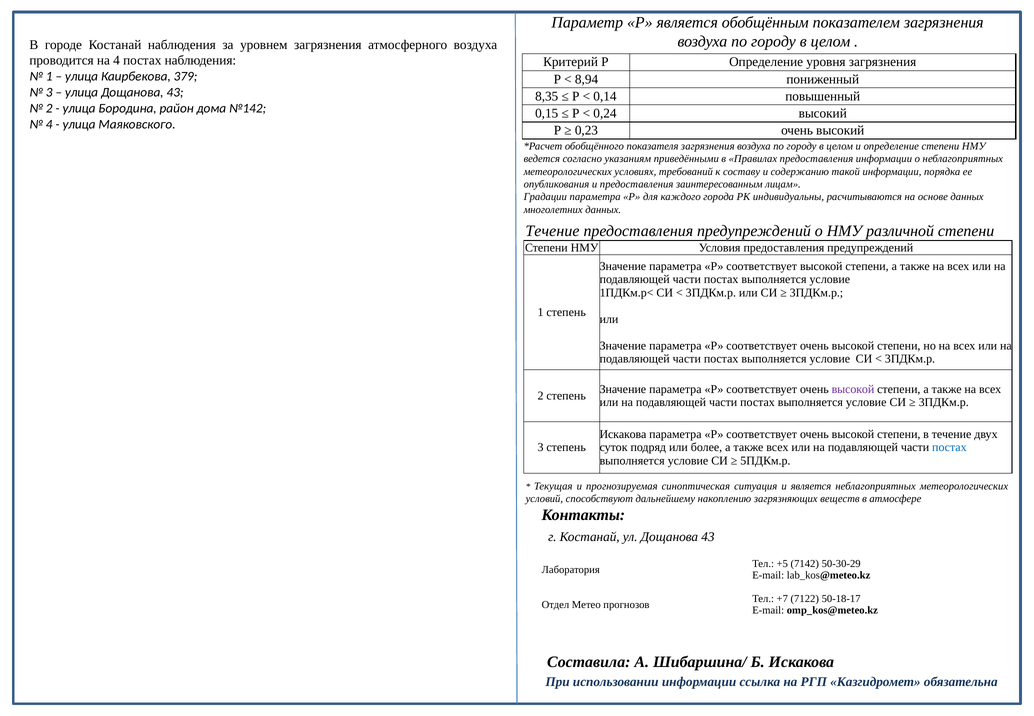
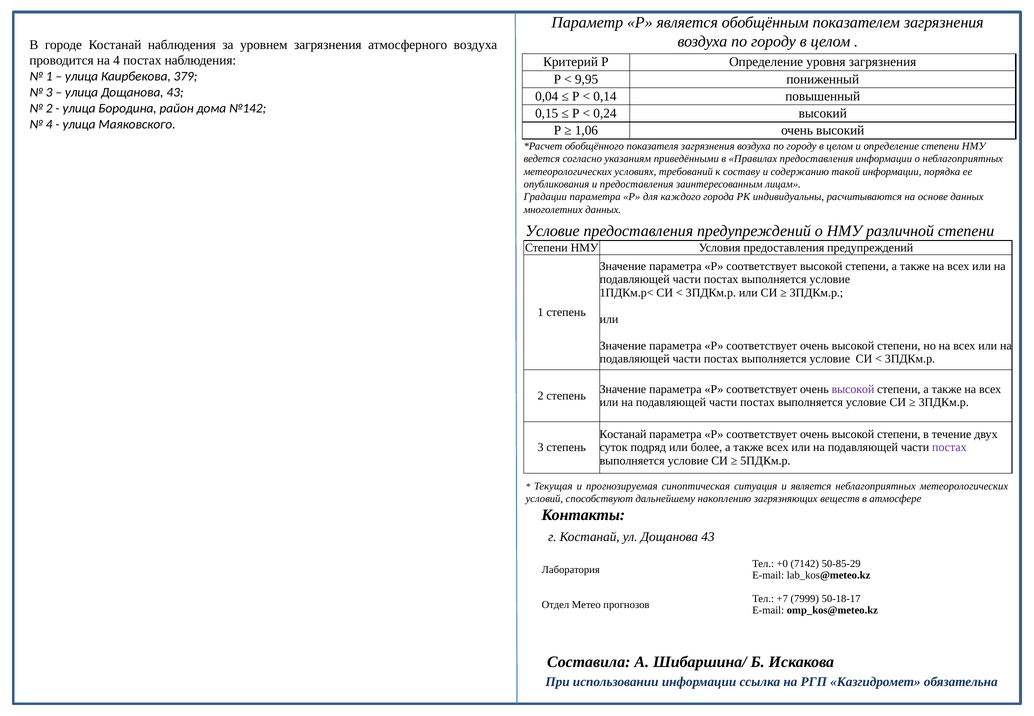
8,94: 8,94 -> 9,95 (587, 79)
8,35: 8,35 -> 0,04 (547, 96)
0,23: 0,23 -> 1,06 (586, 130)
Течение: Течение -> Условие (553, 231)
Искакова: Искакова -> Костанай (623, 434)
постах colour: blue -> purple (949, 447)
+5: +5 -> +0 (782, 564)
50-30-29: 50-30-29 -> 50-85-29 (841, 564)
7122: 7122 -> 7999 (805, 599)
